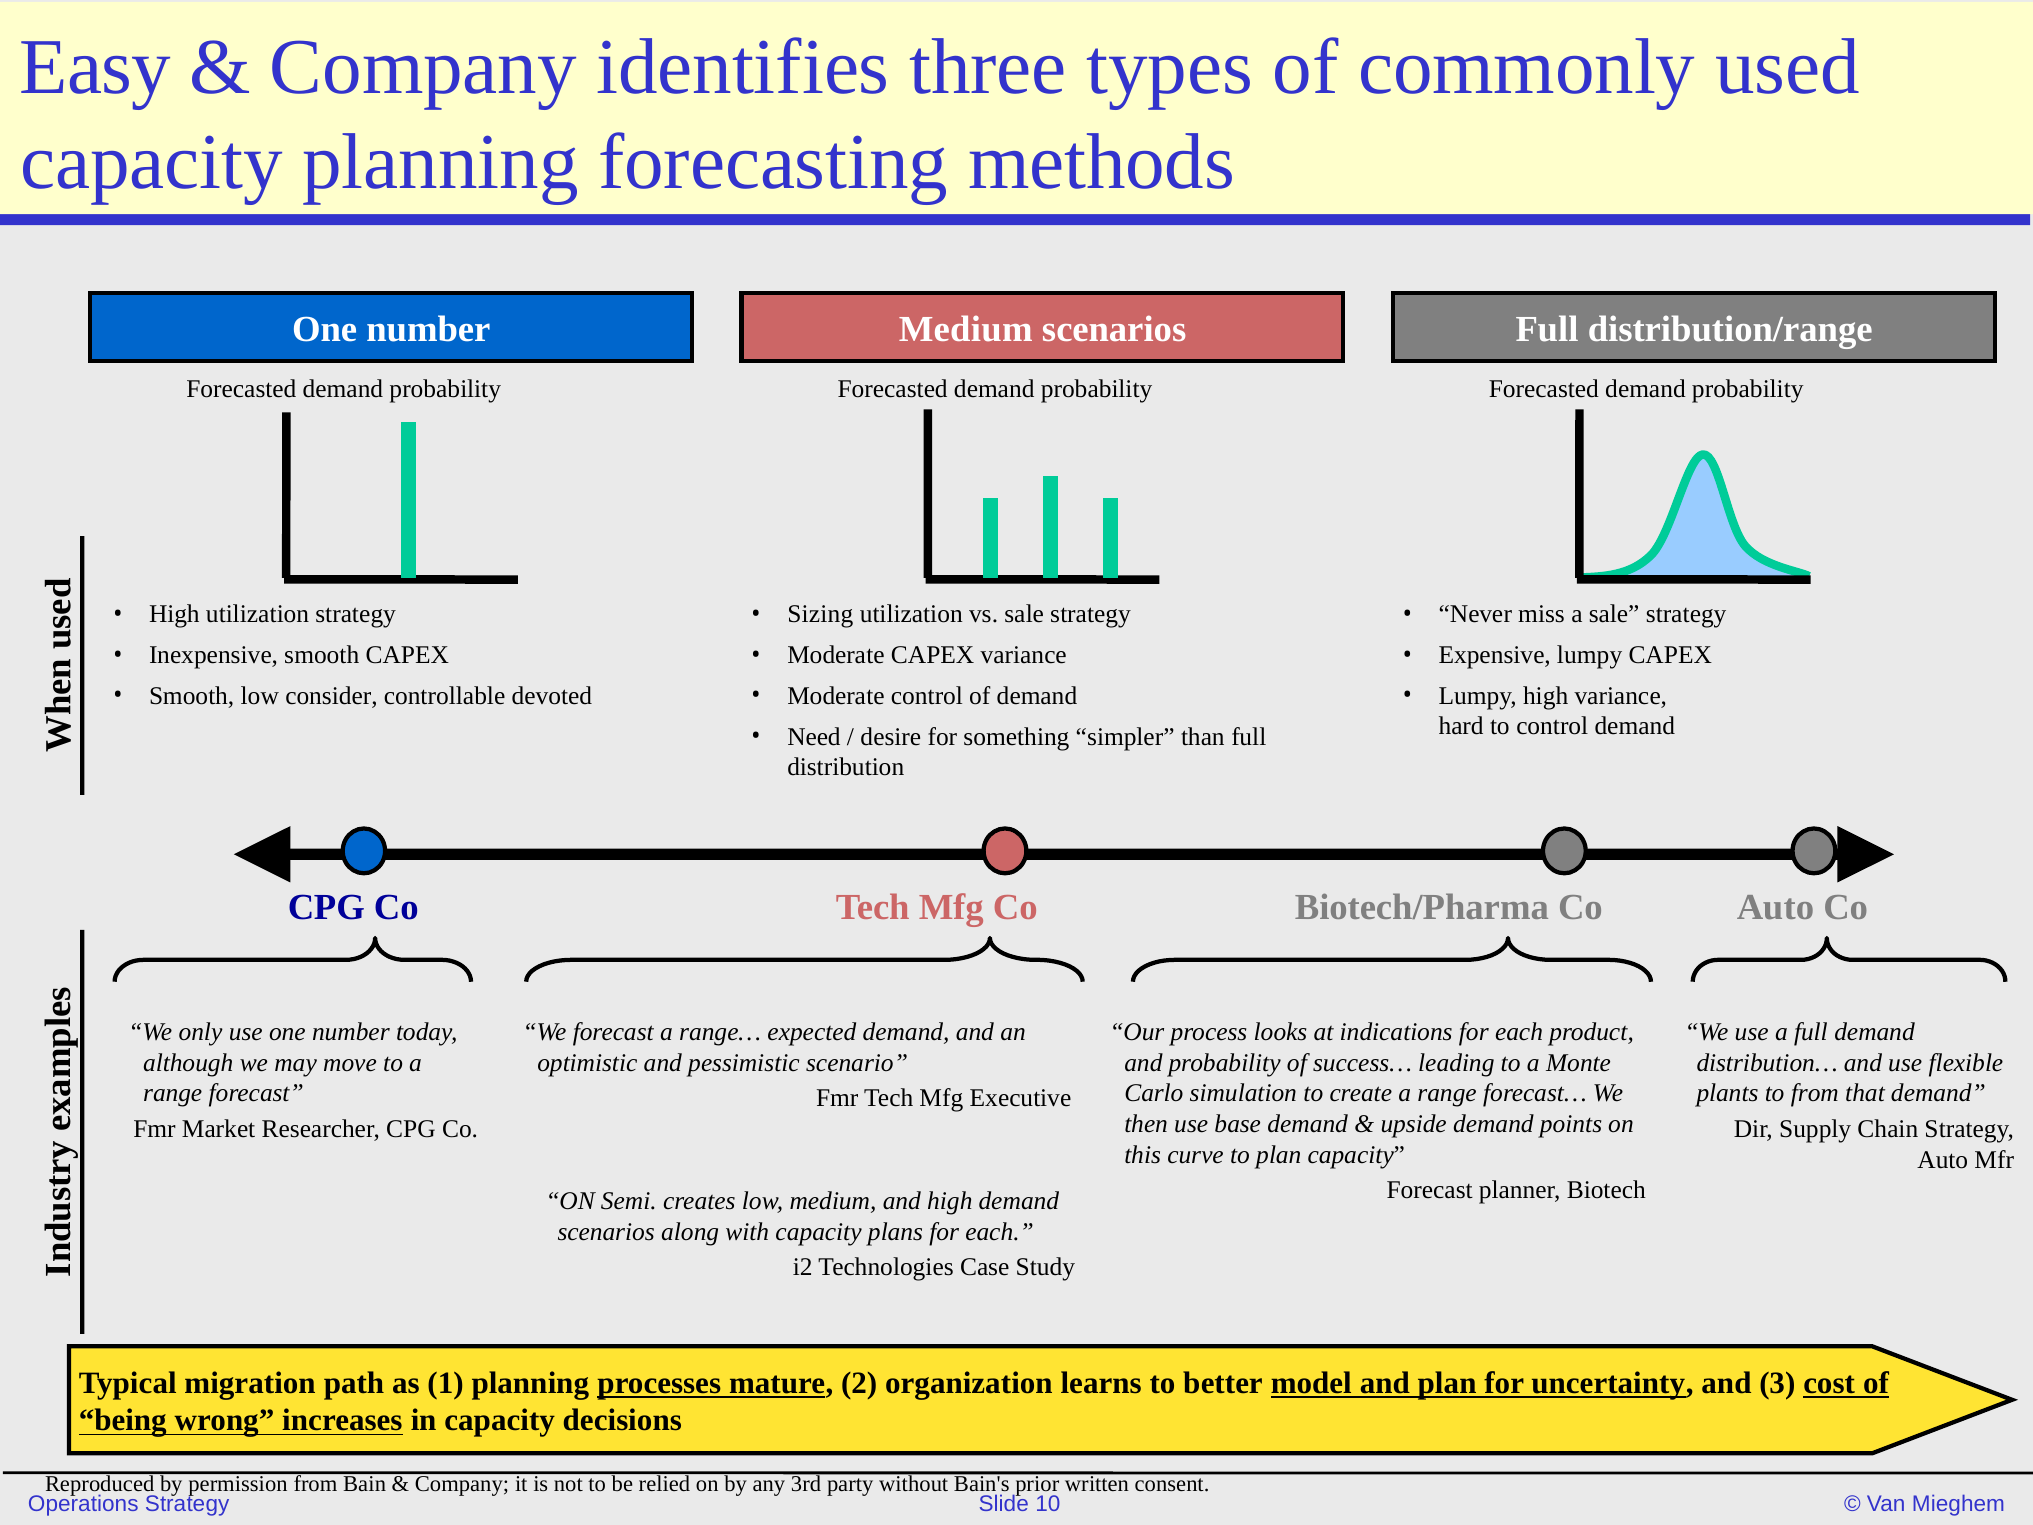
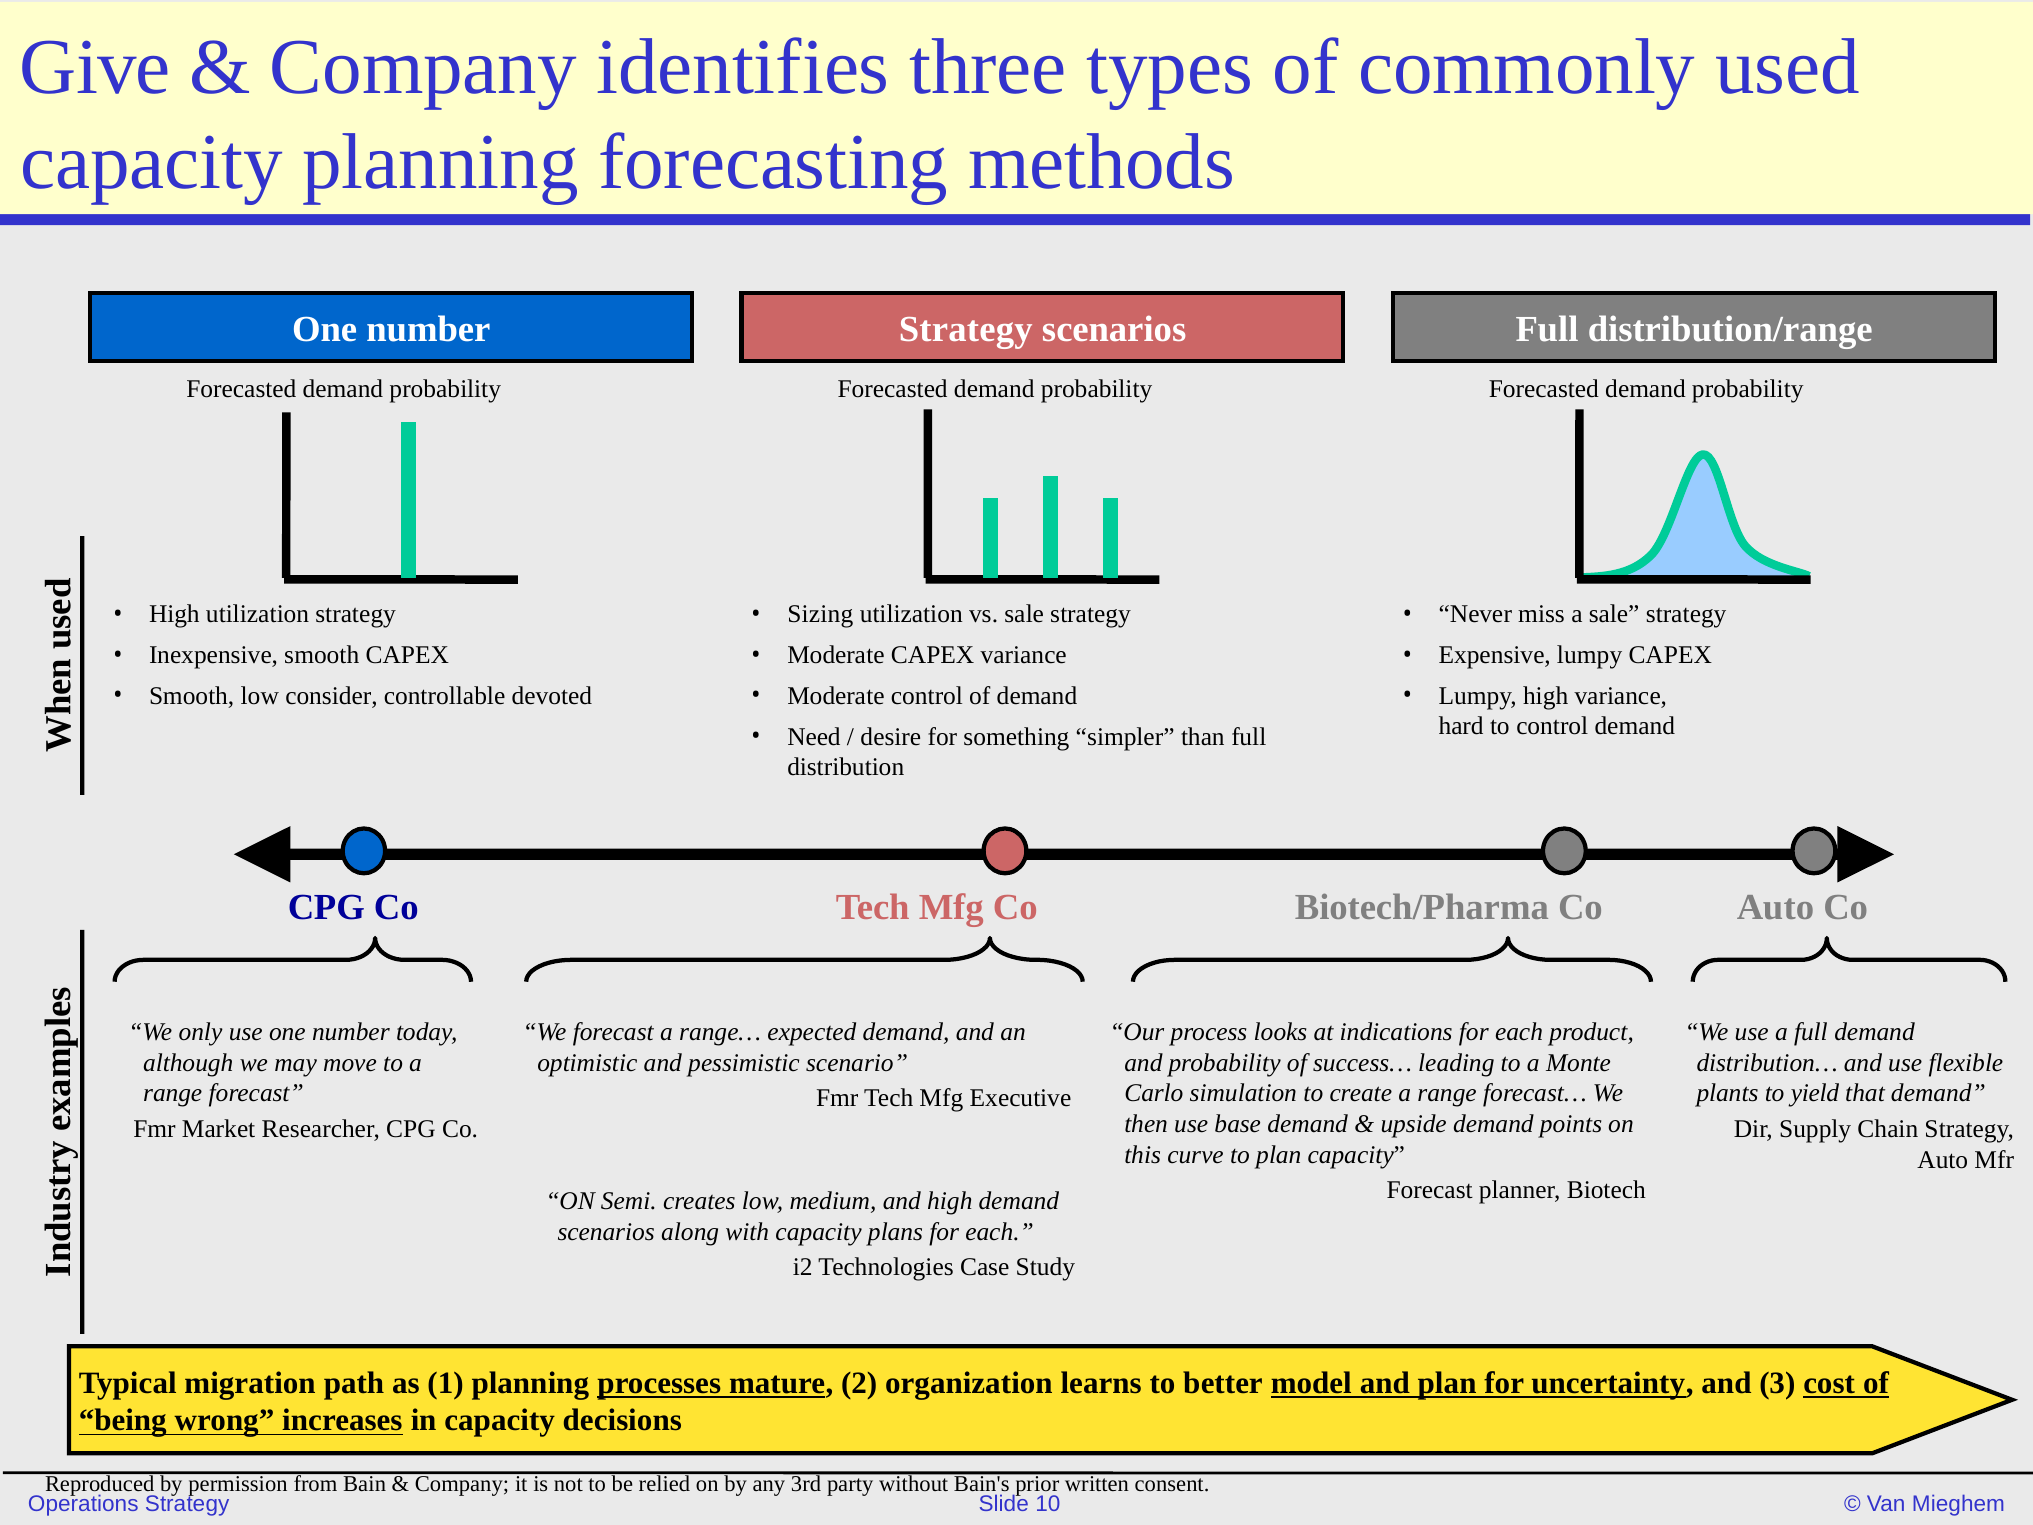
Easy: Easy -> Give (95, 67)
Medium: Medium -> Strategy (966, 330)
to from: from -> yield (1815, 1093)
